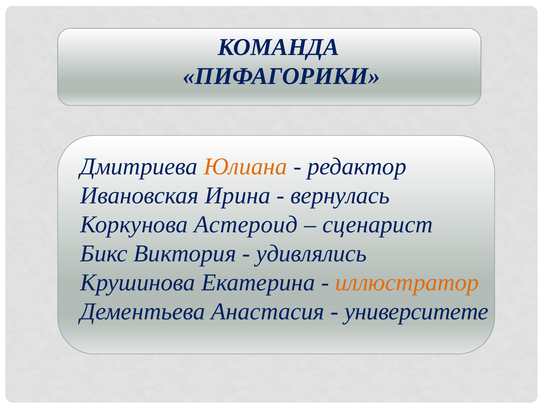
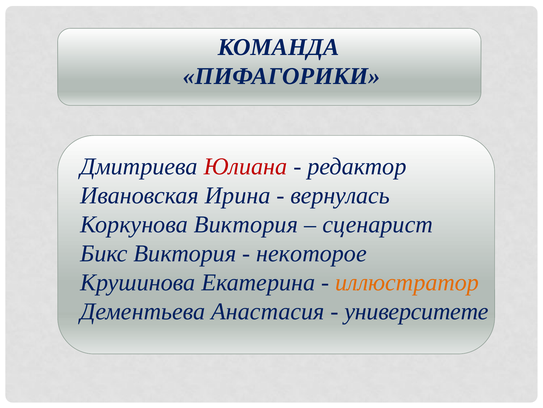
Юлиана colour: orange -> red (245, 166)
Коркунова Астероид: Астероид -> Виктория (246, 224)
удивлялись: удивлялись -> некоторое (312, 253)
